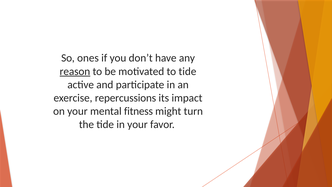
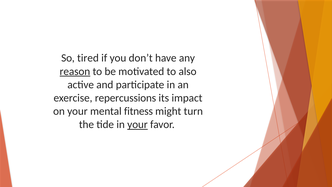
ones: ones -> tired (88, 58)
to tide: tide -> also (188, 71)
your underline: none -> present (137, 124)
